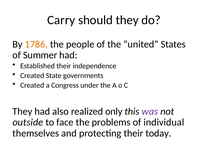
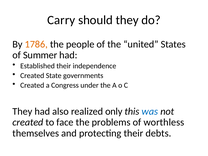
was colour: purple -> blue (150, 111)
outside: outside -> created (28, 122)
individual: individual -> worthless (164, 122)
today: today -> debts (158, 133)
